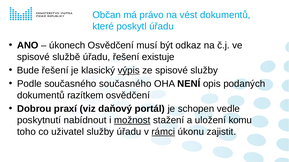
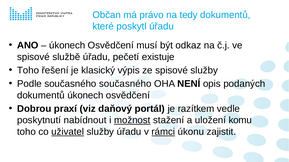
vést: vést -> tedy (189, 15)
úřadu řešení: řešení -> pečetí (126, 57)
Bude: Bude -> Toho (28, 71)
výpis underline: present -> none (129, 71)
dokumentů razítkem: razítkem -> úkonech (85, 96)
schopen: schopen -> razítkem (196, 109)
uživatel underline: none -> present (68, 132)
